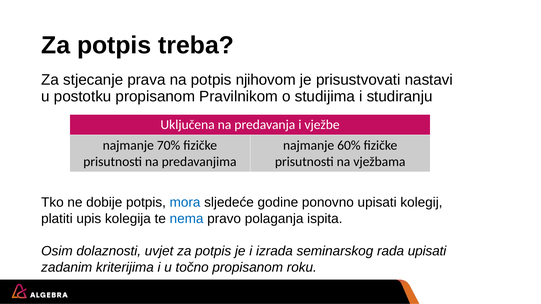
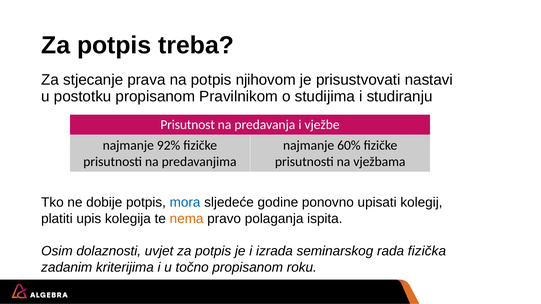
Uključena: Uključena -> Prisutnost (188, 125)
70%: 70% -> 92% (169, 145)
nema colour: blue -> orange (187, 219)
rada upisati: upisati -> fizička (427, 251)
